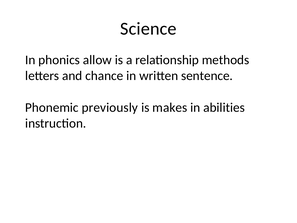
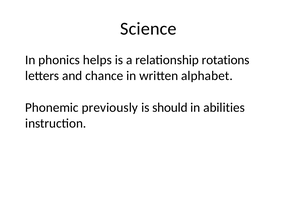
allow: allow -> helps (97, 60)
methods: methods -> rotations (226, 60)
sentence: sentence -> alphabet (207, 76)
makes: makes -> should (170, 107)
